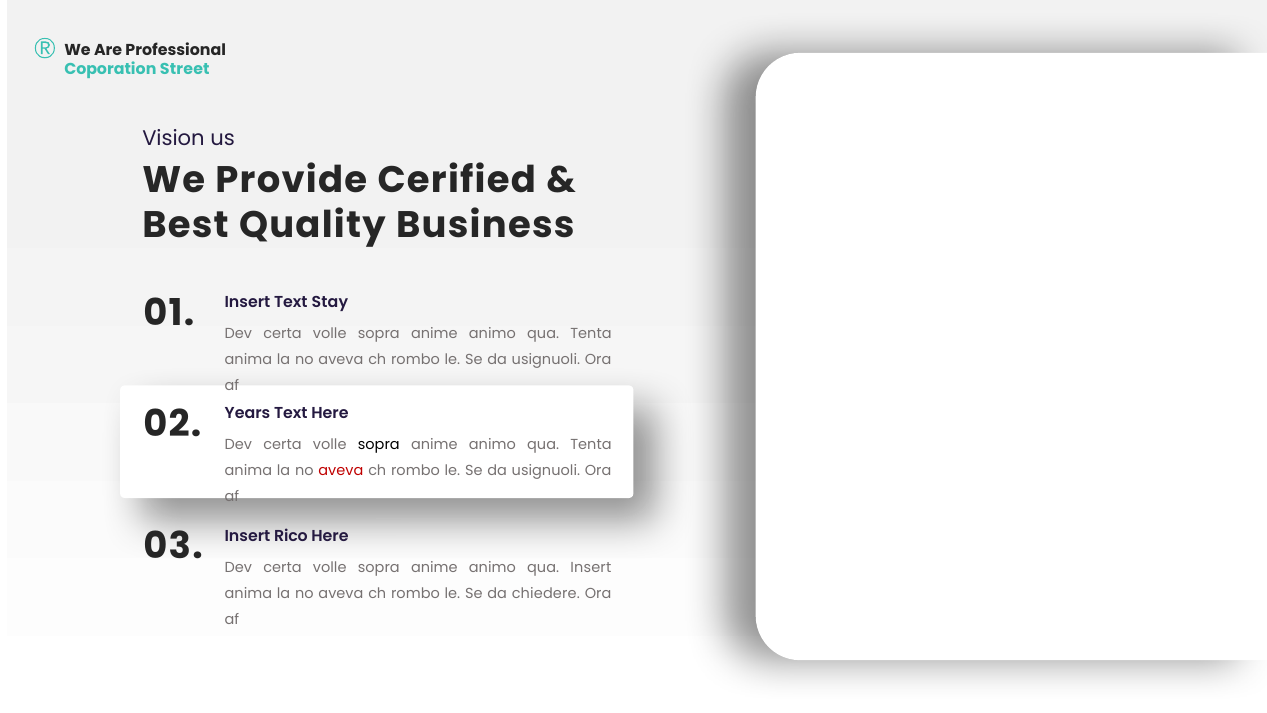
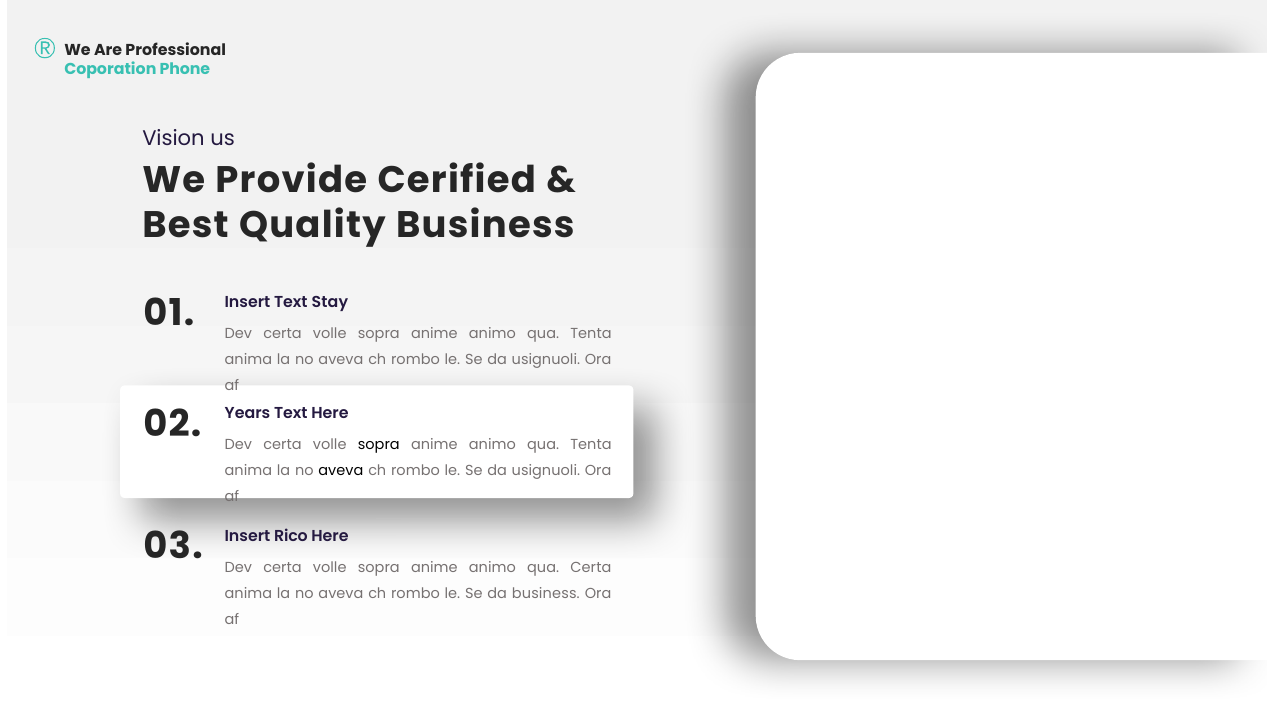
Street: Street -> Phone (185, 69)
aveva colour: red -> black (341, 471)
qua Insert: Insert -> Certa (591, 567)
da chiedere: chiedere -> business (546, 594)
